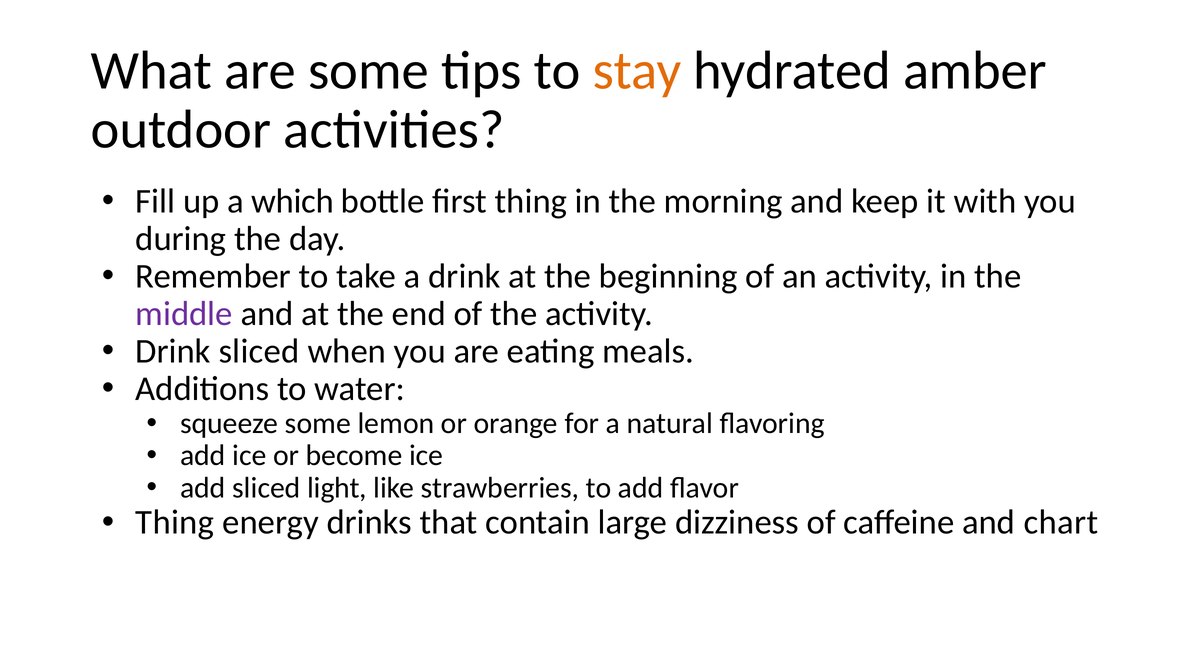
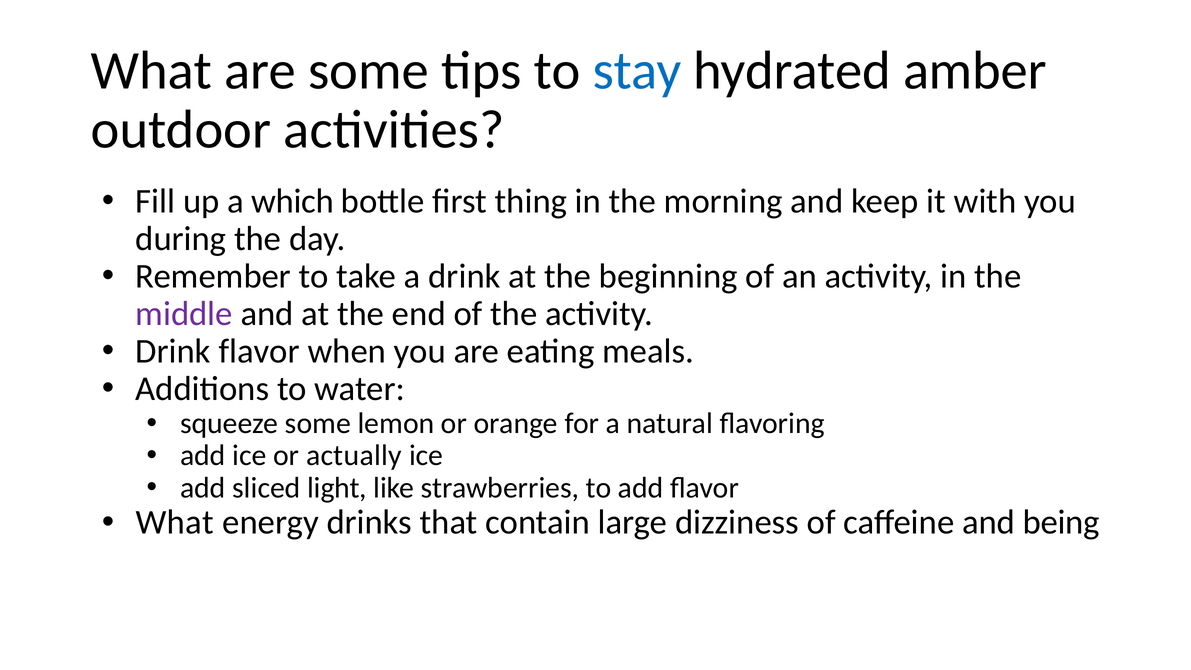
stay colour: orange -> blue (637, 71)
Drink sliced: sliced -> flavor (259, 351)
become: become -> actually (354, 456)
Thing: Thing -> What (175, 522)
chart: chart -> being (1061, 522)
